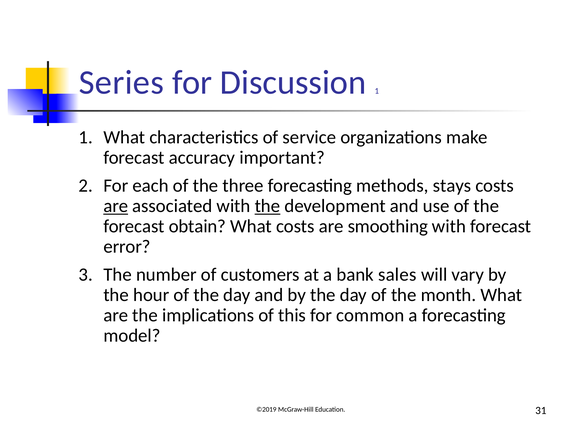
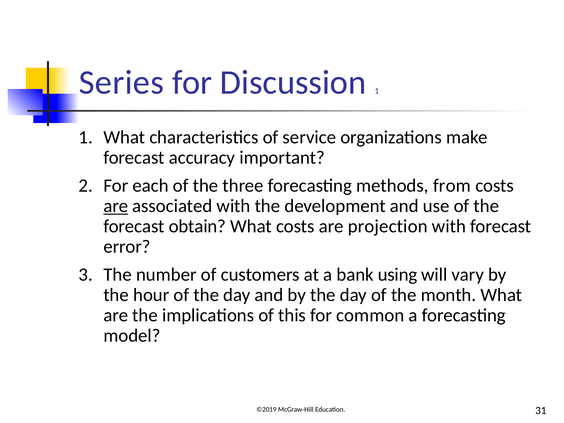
stays: stays -> from (452, 186)
the underline: present -> none (267, 206)
smoothing: smoothing -> projection (388, 226)
sales: sales -> using (398, 275)
